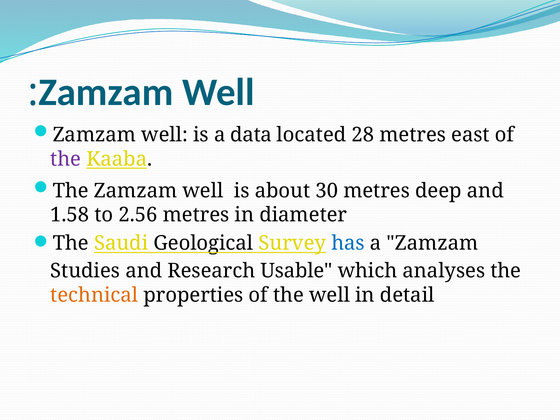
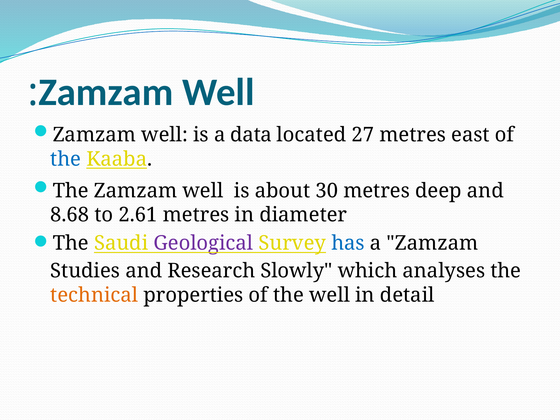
28: 28 -> 27 (363, 135)
the colour: purple -> blue (66, 159)
1.58: 1.58 -> 8.68 (70, 215)
2.56: 2.56 -> 2.61 (138, 215)
Geological colour: black -> purple (203, 243)
Usable: Usable -> Slowly (296, 271)
